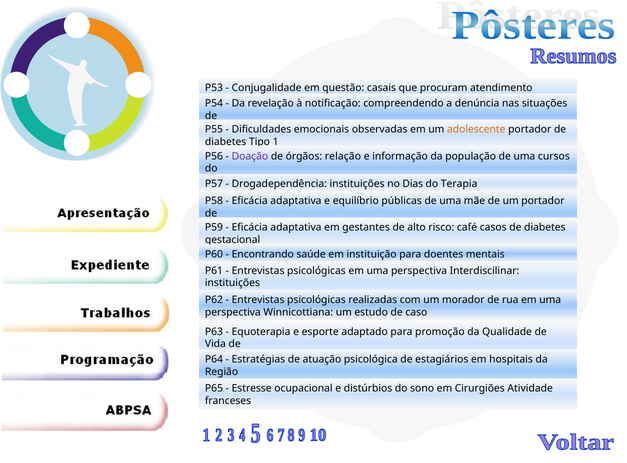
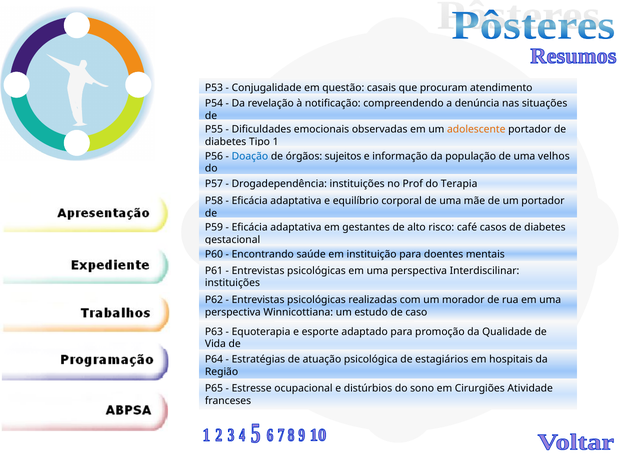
Doação colour: purple -> blue (250, 156)
relação: relação -> sujeitos (343, 156)
cursos: cursos -> velhos (554, 156)
Dias: Dias -> Prof (413, 184)
públicas: públicas -> corporal (402, 201)
